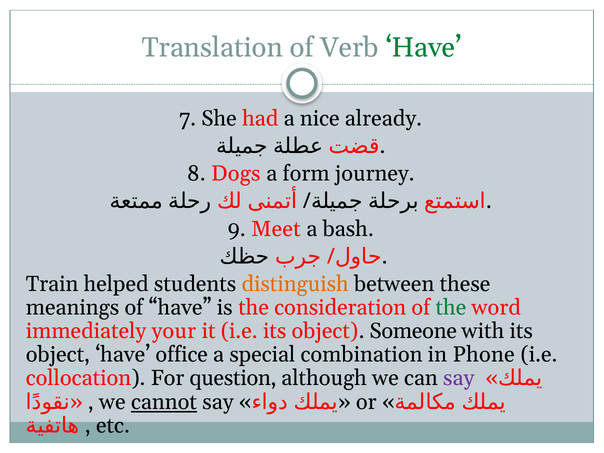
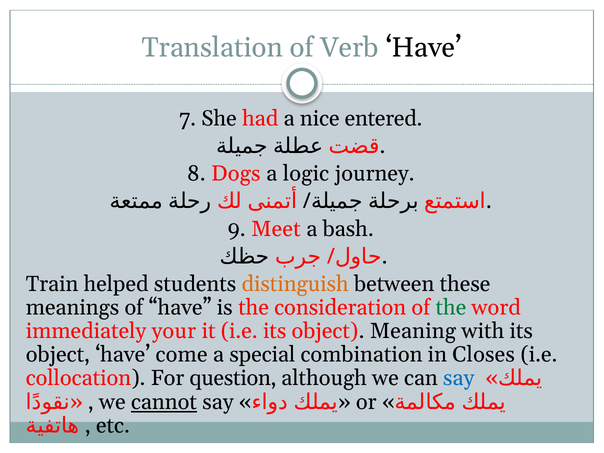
Have colour: green -> black (424, 48)
already: already -> entered (384, 118)
form: form -> logic (306, 174)
Someone: Someone -> Meaning (413, 331)
office: office -> come (182, 355)
Phone: Phone -> Closes (484, 355)
say colour: purple -> blue (459, 378)
